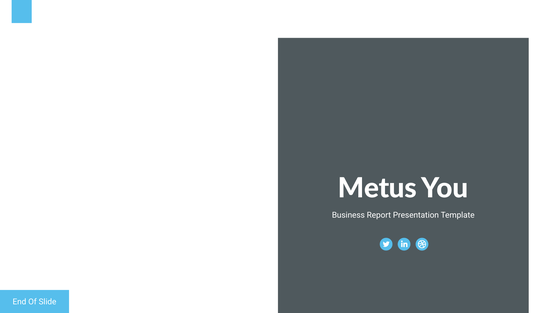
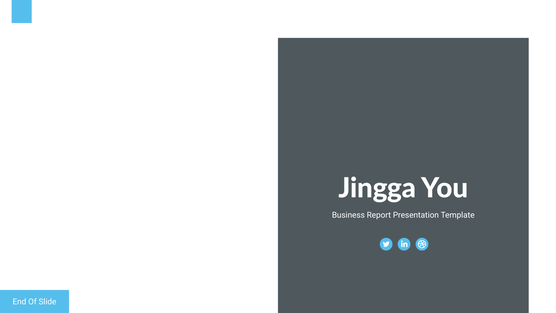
Metus: Metus -> Jingga (377, 188)
